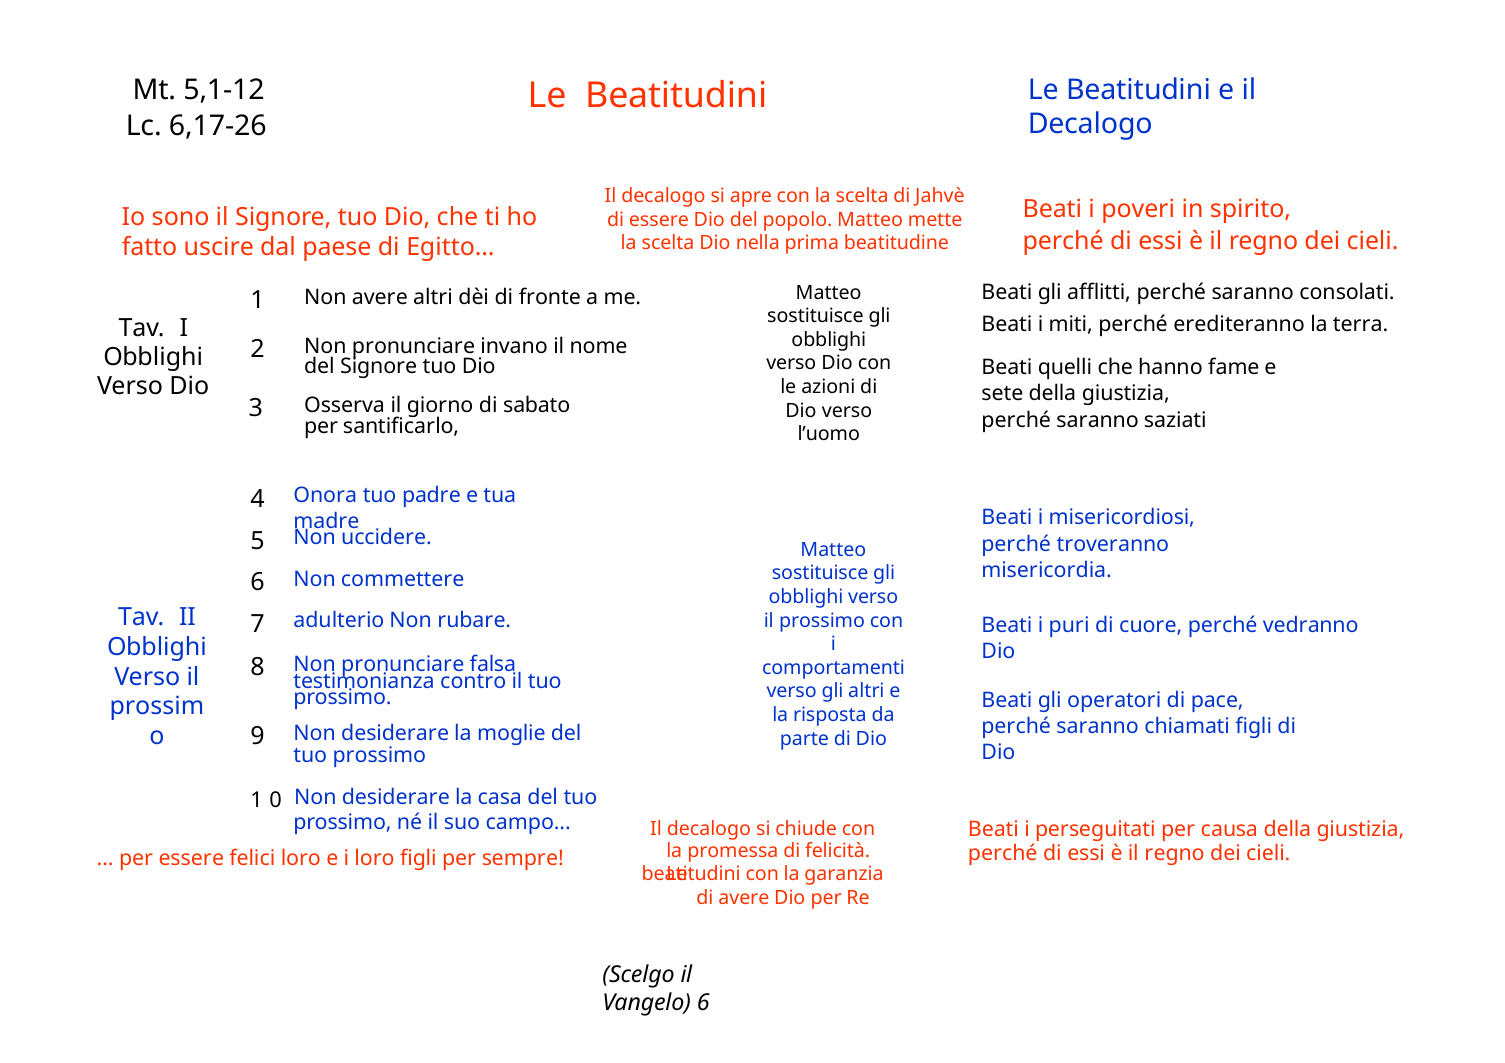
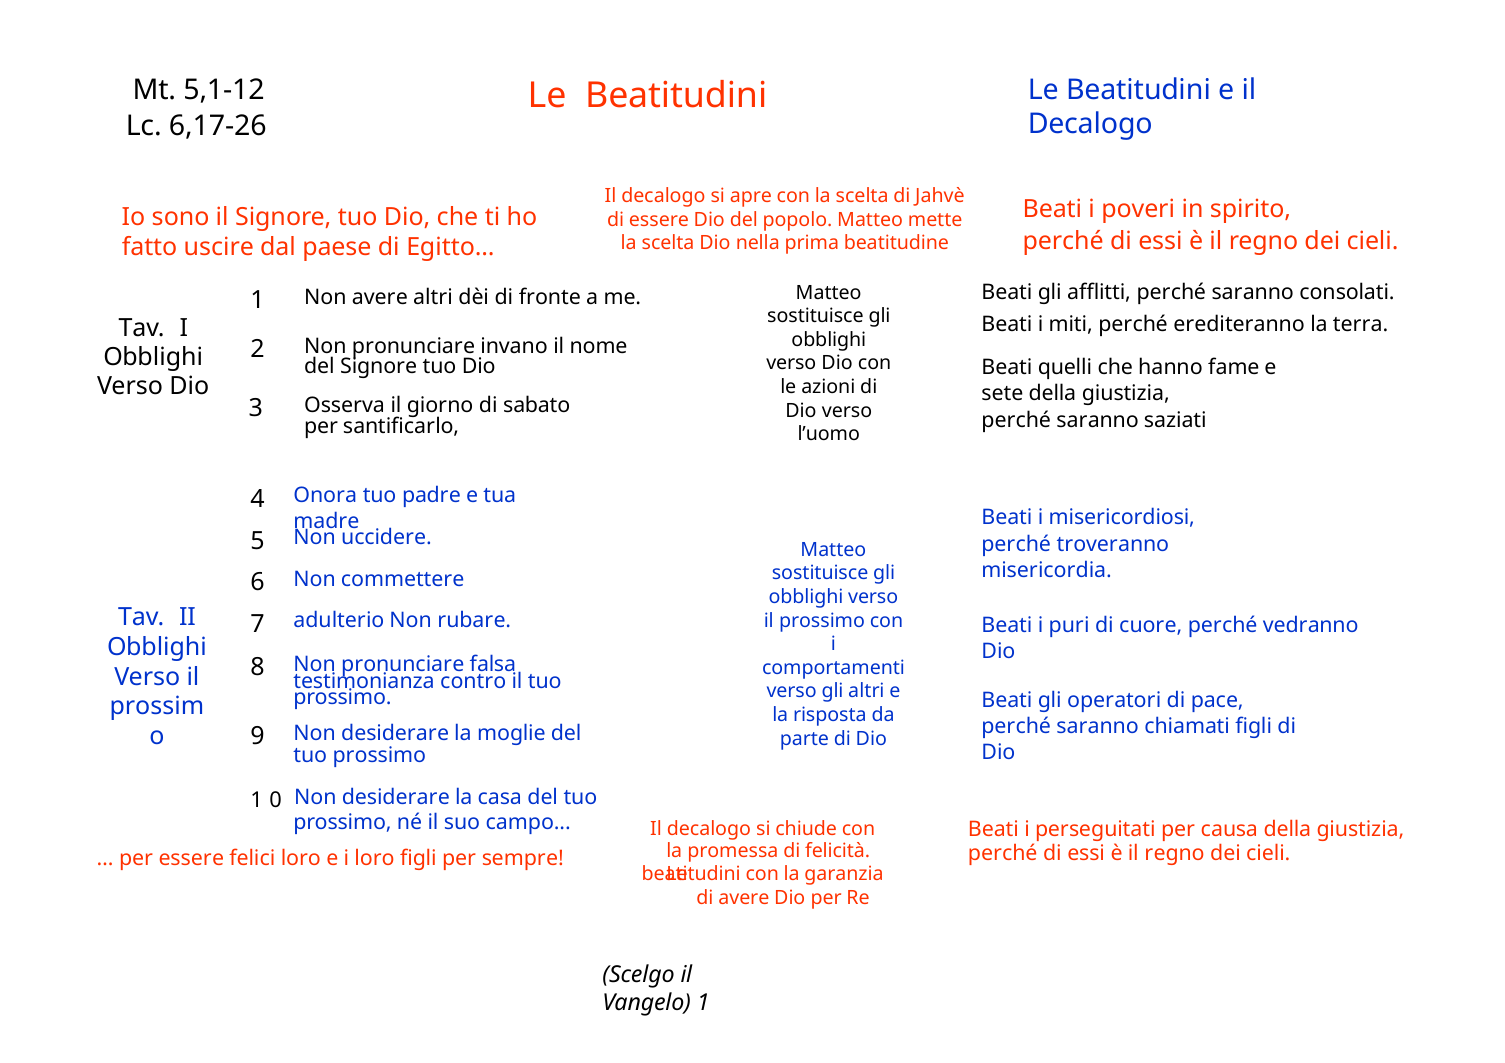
Vangelo 6: 6 -> 1 (703, 1003)
